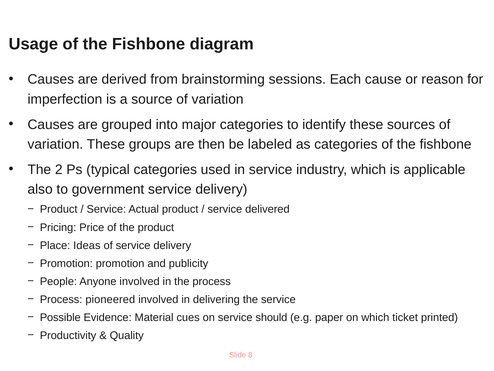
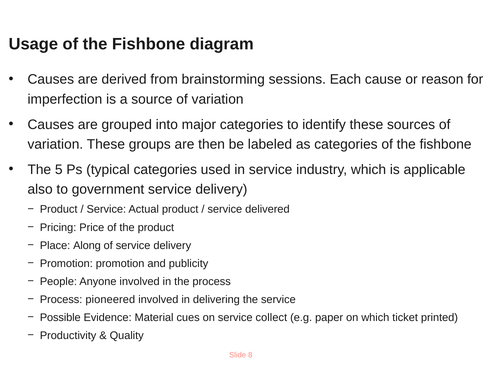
2: 2 -> 5 (59, 169)
Ideas: Ideas -> Along (87, 245)
should: should -> collect (271, 317)
